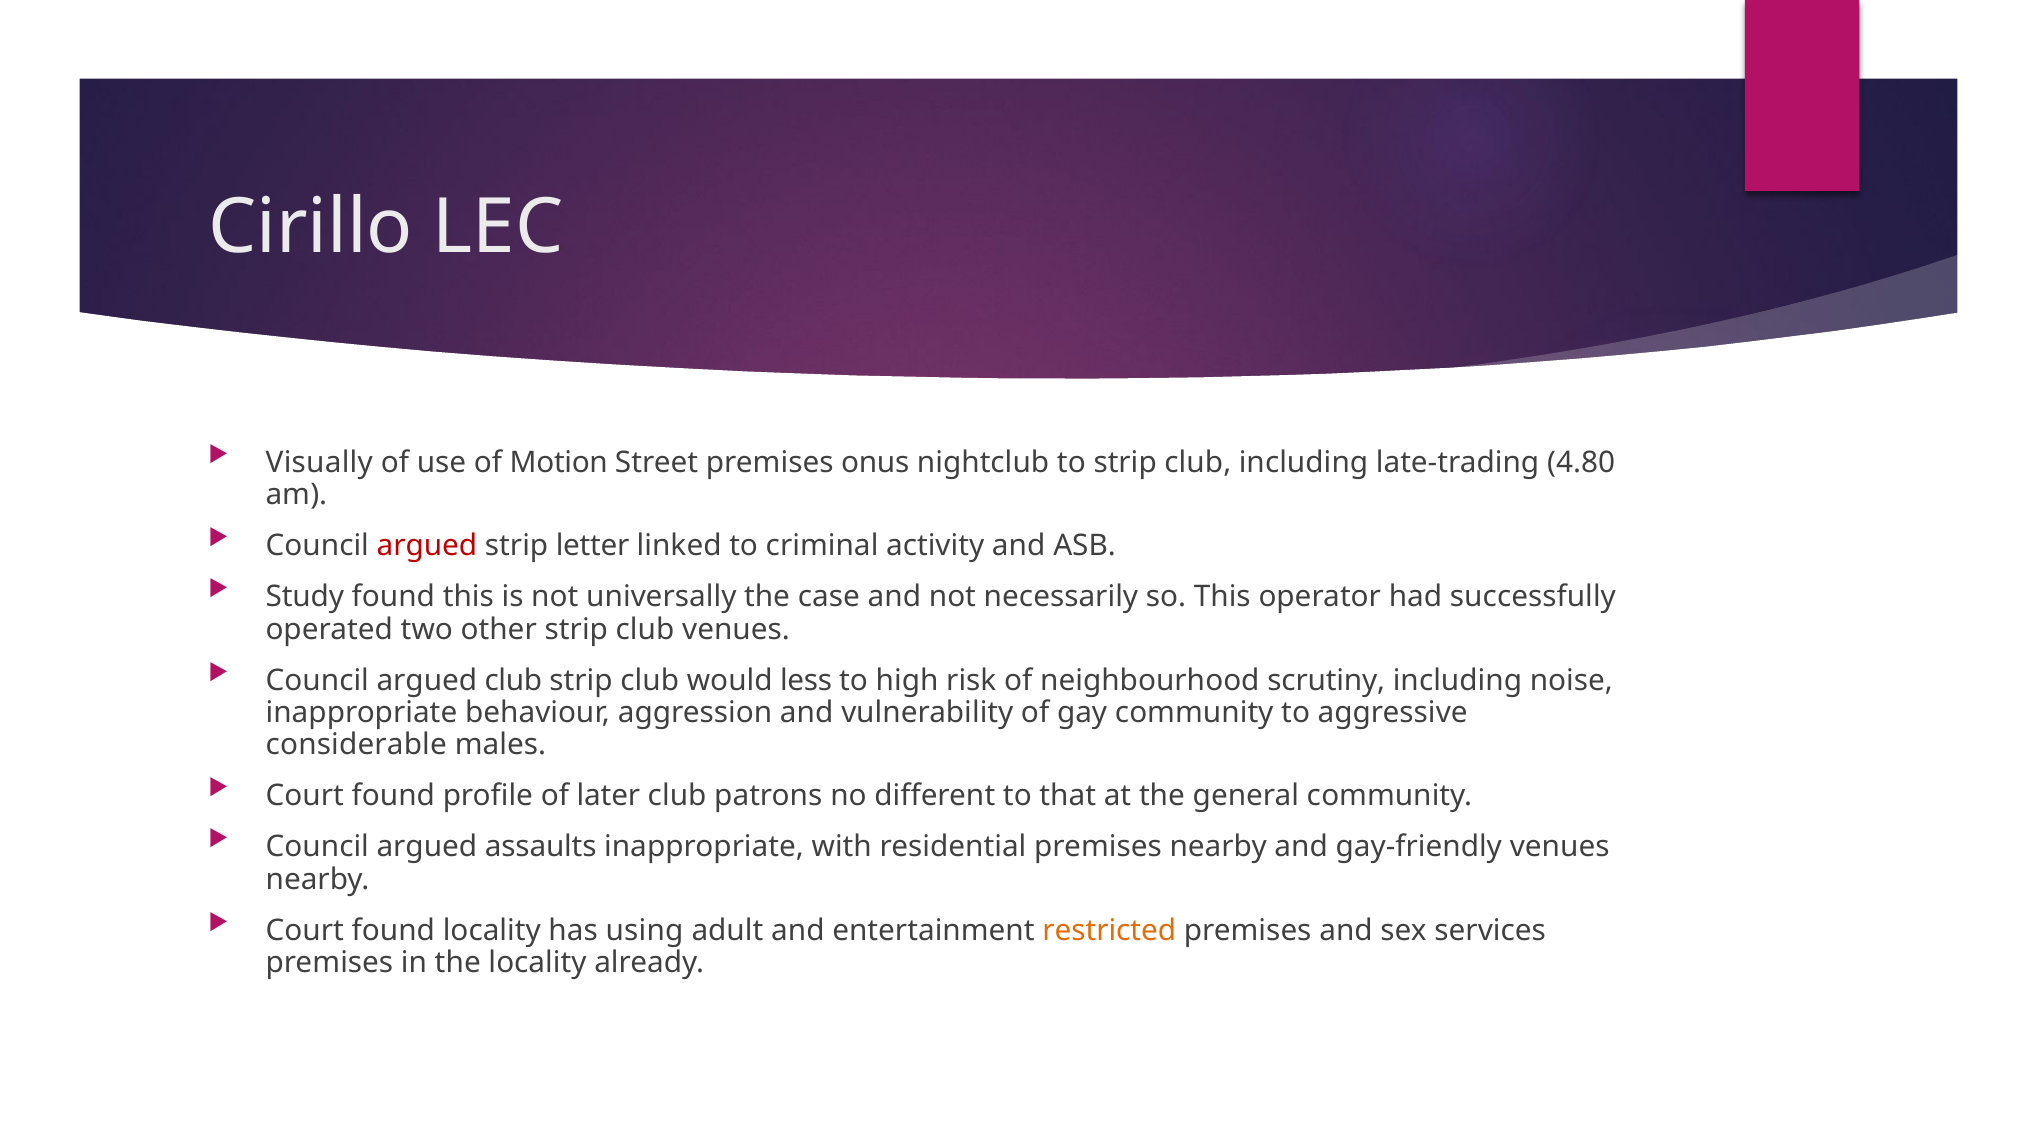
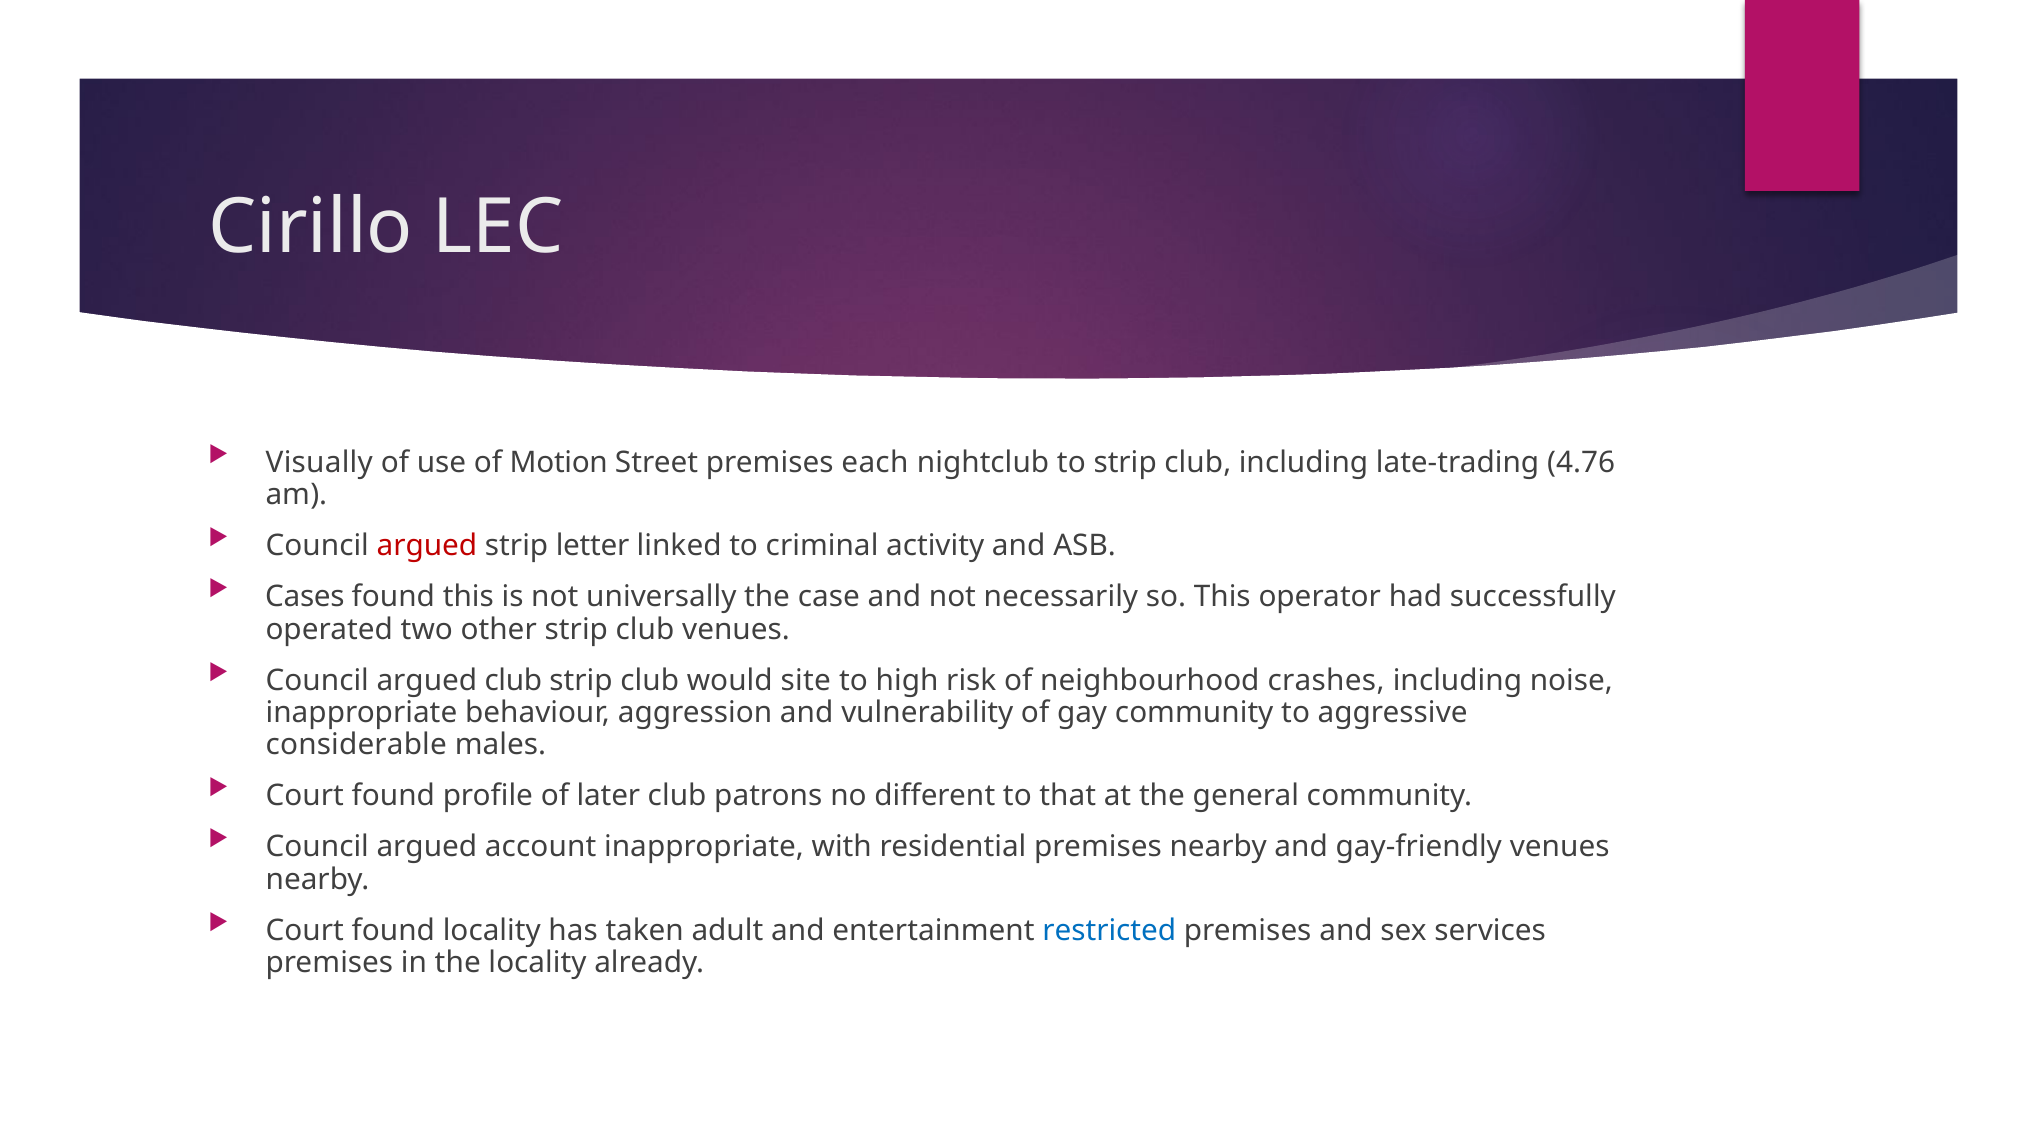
onus: onus -> each (875, 463)
4.80: 4.80 -> 4.76 (1581, 463)
Study: Study -> Cases (305, 597)
less: less -> site (806, 681)
scrutiny: scrutiny -> crashes (1326, 681)
assaults: assaults -> account (541, 847)
using: using -> taken (645, 931)
restricted colour: orange -> blue (1109, 931)
